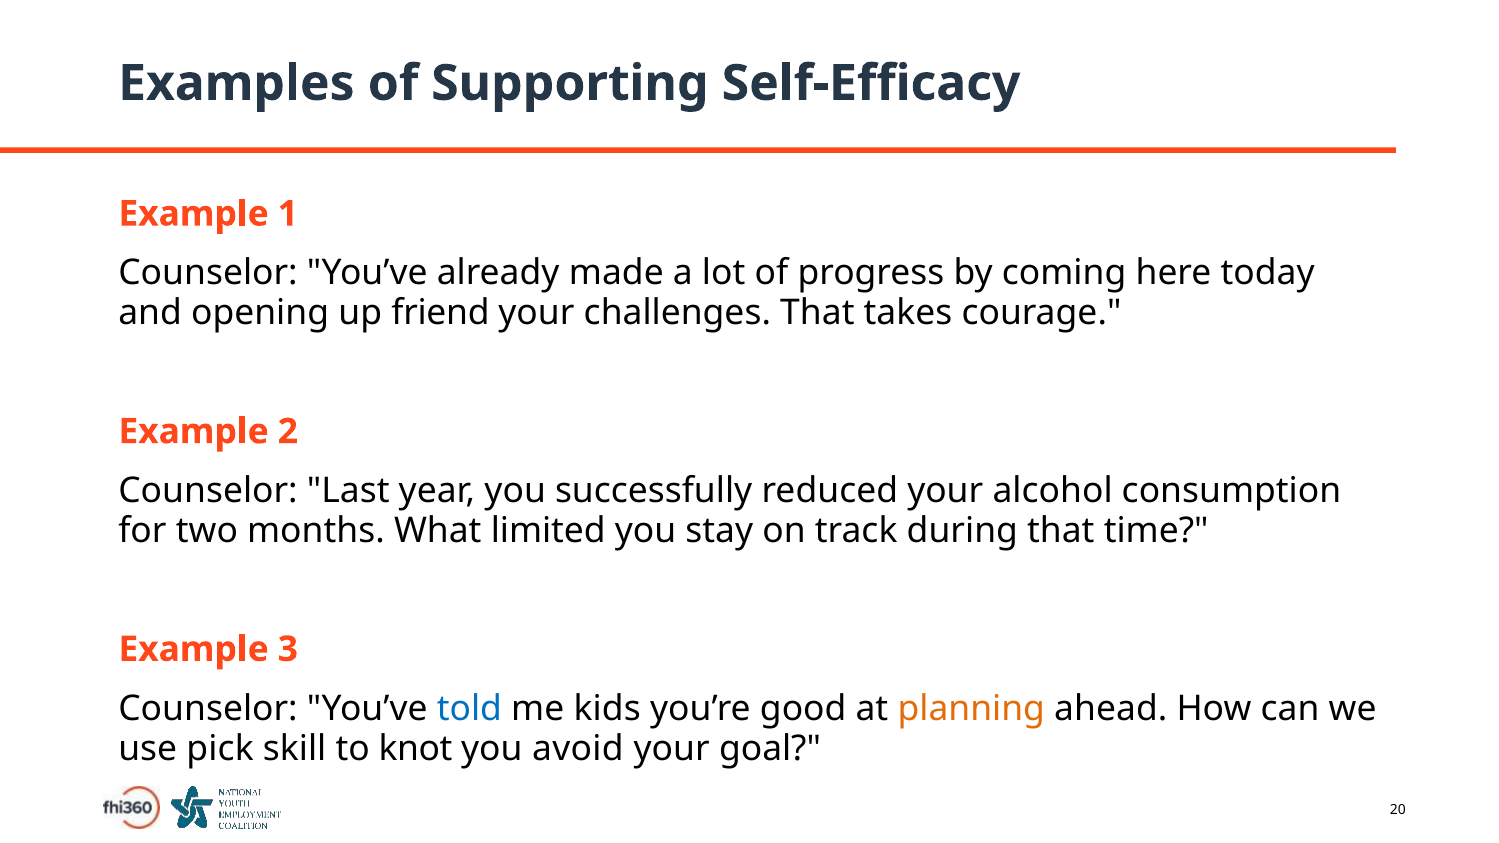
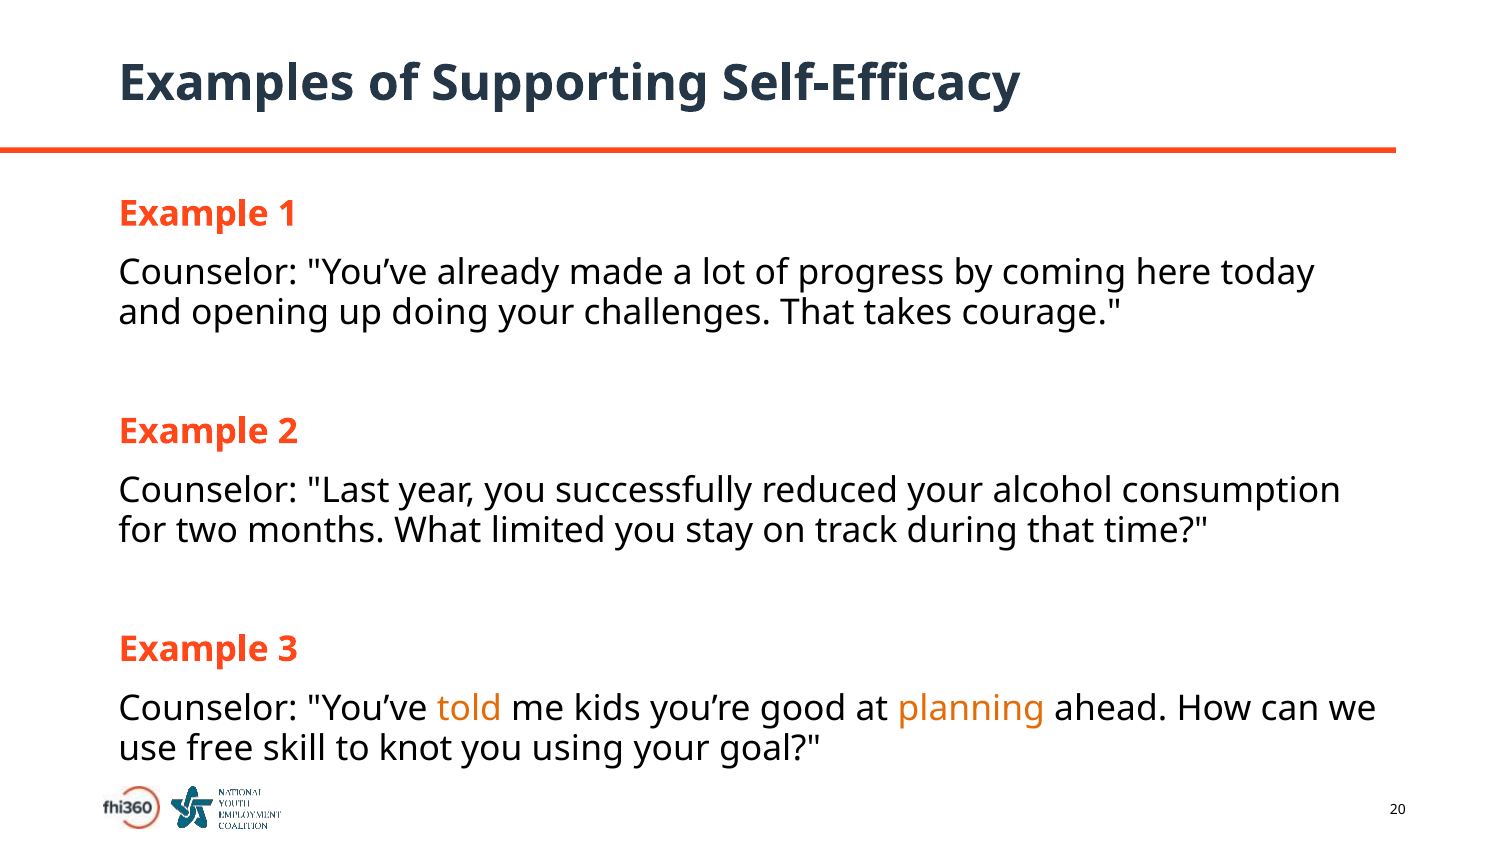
friend: friend -> doing (440, 313)
told colour: blue -> orange (469, 709)
pick: pick -> free (220, 749)
avoid: avoid -> using (578, 749)
